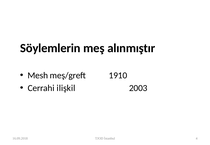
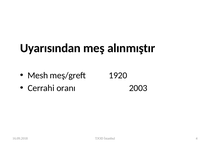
Söylemlerin: Söylemlerin -> Uyarısından (50, 48)
1910: 1910 -> 1920 (118, 75)
ilişkil: ilişkil -> oranı (66, 88)
